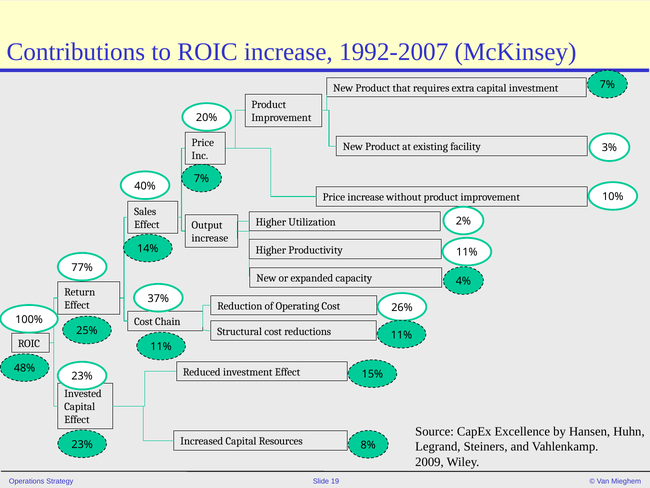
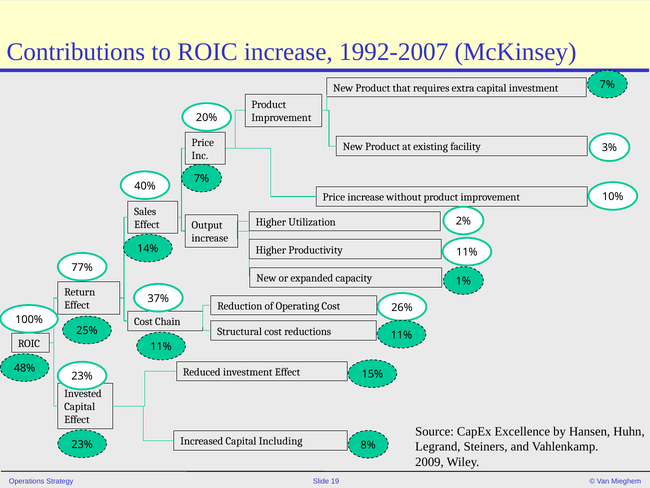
4%: 4% -> 1% (463, 281)
Resources: Resources -> Including (281, 441)
